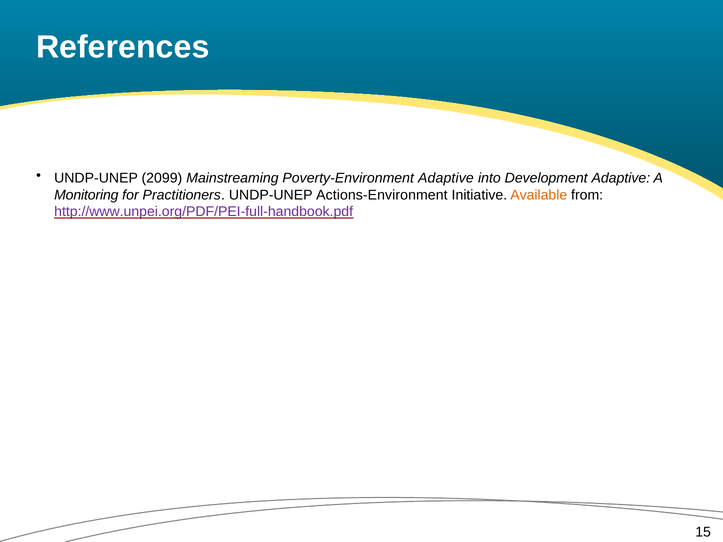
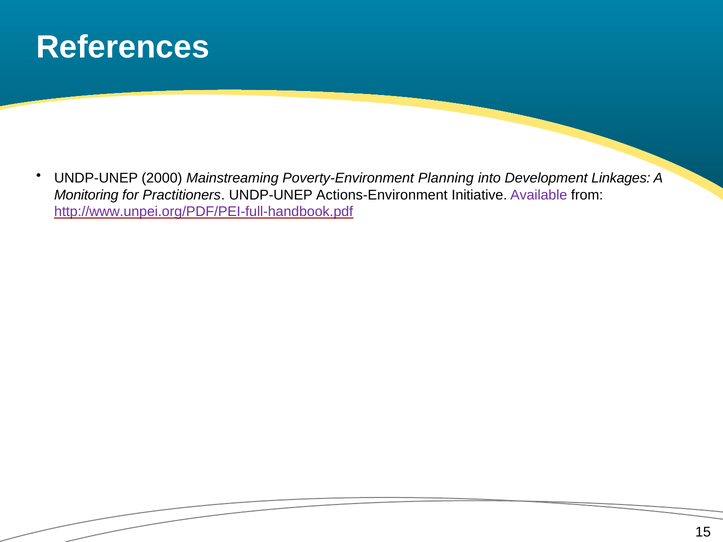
2099: 2099 -> 2000 (162, 178)
Poverty-Environment Adaptive: Adaptive -> Planning (446, 178)
Development Adaptive: Adaptive -> Linkages (621, 178)
Available colour: orange -> purple (539, 195)
